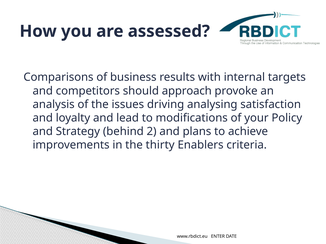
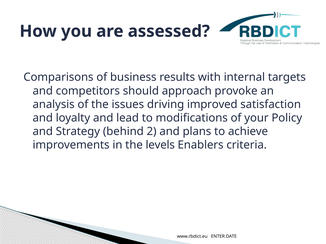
analysing: analysing -> improved (212, 105)
thirty: thirty -> levels (160, 145)
